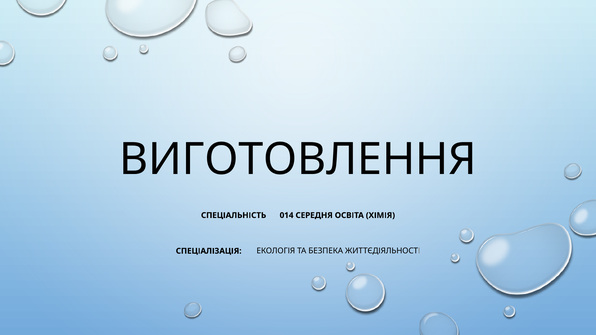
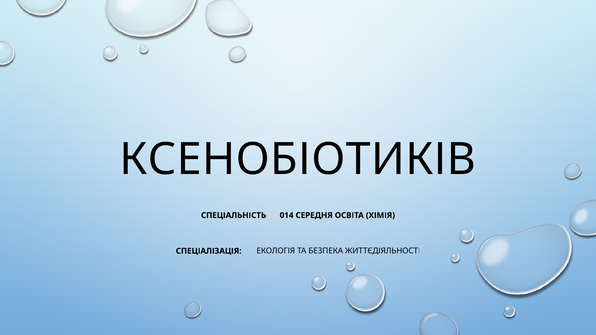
ВИГОТОВЛЕННЯ: ВИГОТОВЛЕННЯ -> КСЕНОБІОТИКІВ (298, 160)
